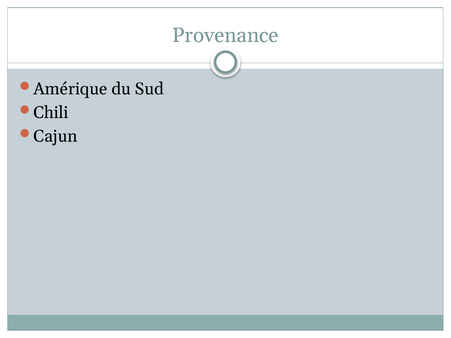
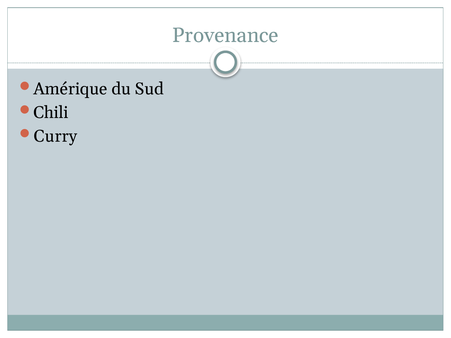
Cajun: Cajun -> Curry (55, 136)
